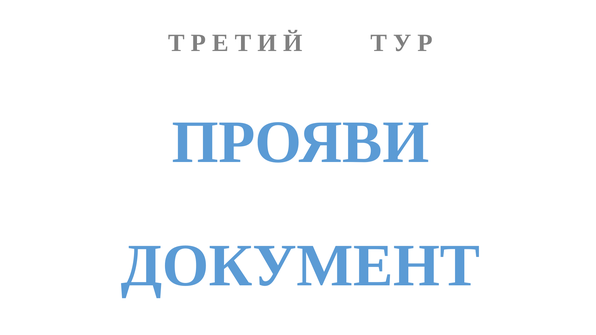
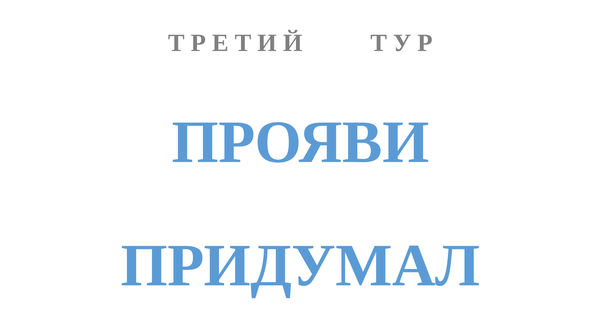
ДОКУМЕНТ: ДОКУМЕНТ -> ПРИДУМАЛ (301, 266)
